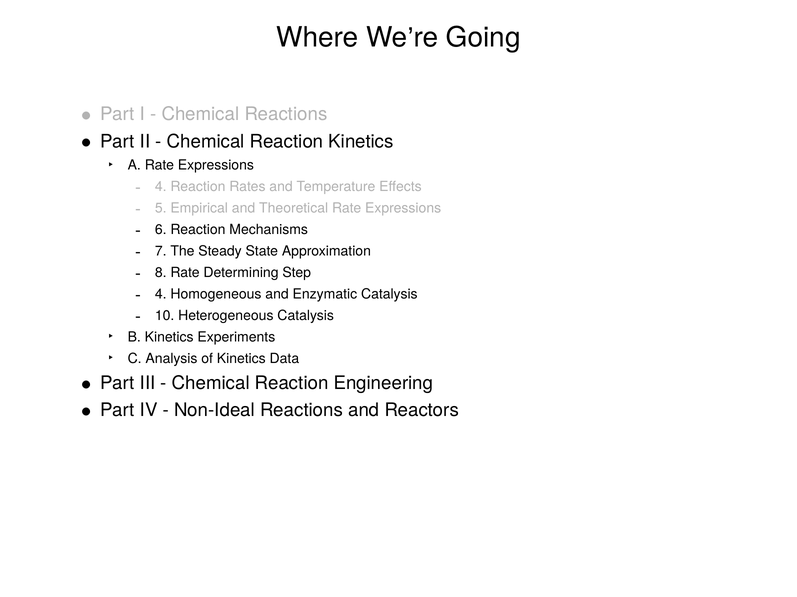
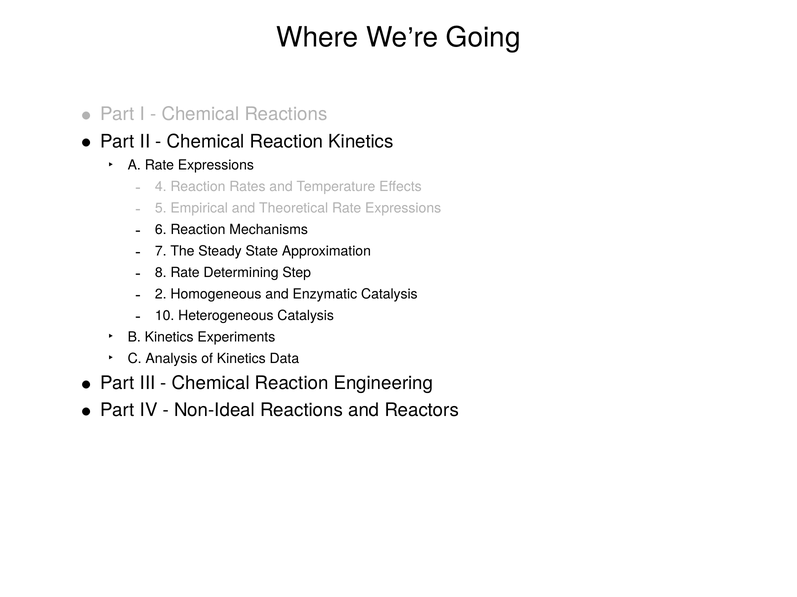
4: 4 -> 2 (161, 294)
